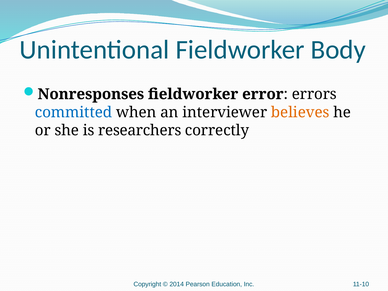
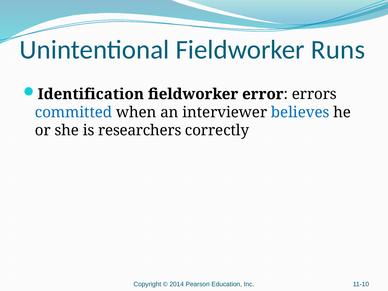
Body: Body -> Runs (338, 50)
Nonresponses: Nonresponses -> Identification (91, 94)
believes colour: orange -> blue (300, 112)
